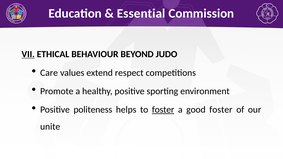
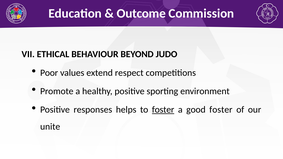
Essential: Essential -> Outcome (141, 13)
VII underline: present -> none (28, 54)
Care: Care -> Poor (49, 73)
politeness: politeness -> responses (93, 110)
